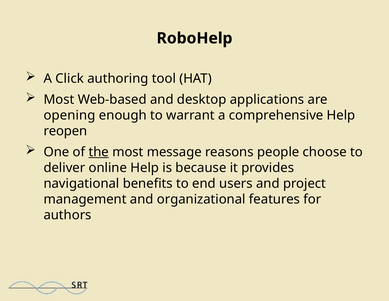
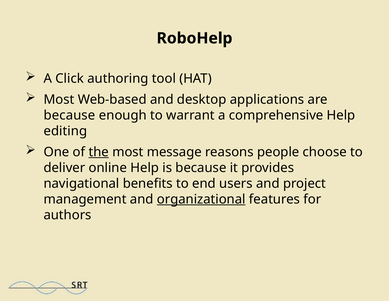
opening: opening -> because (69, 115)
reopen: reopen -> editing (65, 131)
organizational underline: none -> present (201, 199)
